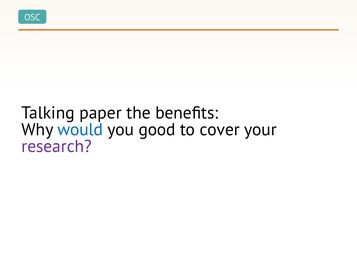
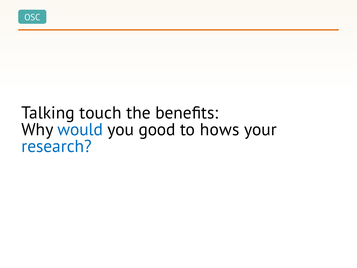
paper: paper -> touch (100, 113)
cover: cover -> hows (220, 130)
research colour: purple -> blue (57, 146)
